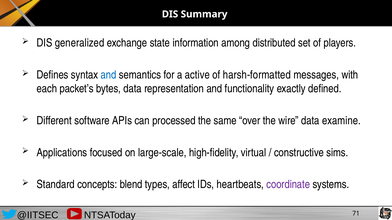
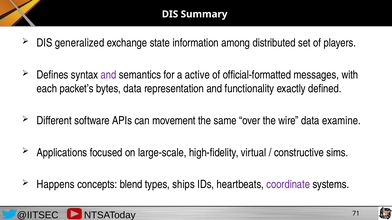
and colour: blue -> purple (108, 75)
harsh-formatted: harsh-formatted -> official-formatted (257, 75)
processed: processed -> movement (174, 121)
Standard: Standard -> Happens (56, 185)
affect: affect -> ships (184, 185)
